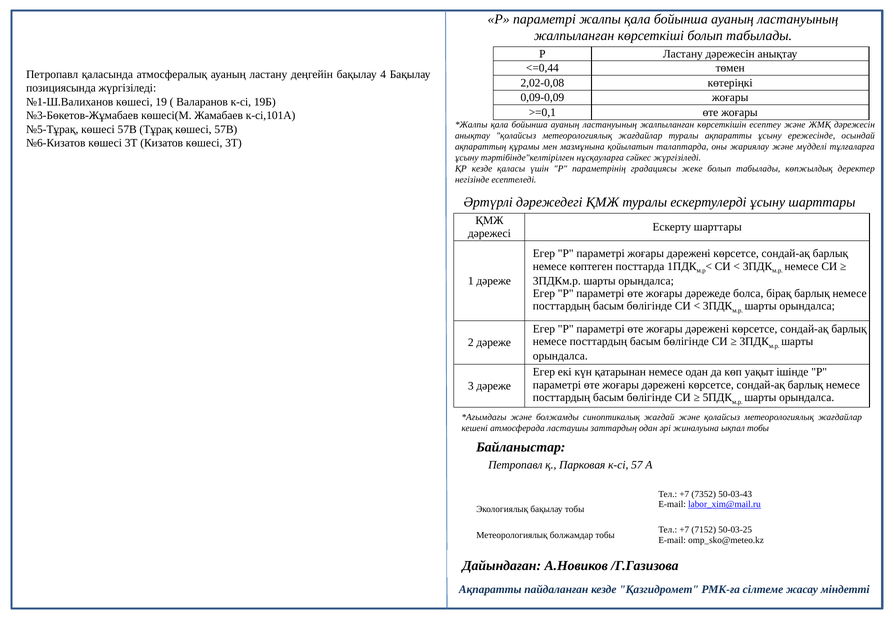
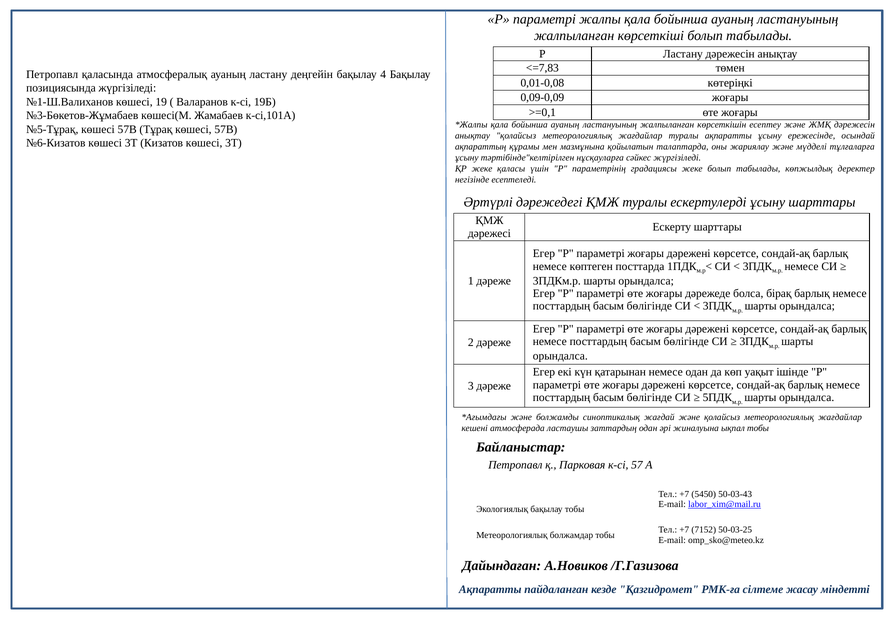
<=0,44: <=0,44 -> <=7,83 (542, 68)
2,02-0,08: 2,02-0,08 -> 0,01-0,08 (542, 83)
ҚР кезде: кезде -> жеке (482, 169)
7352: 7352 -> 5450 (704, 494)
